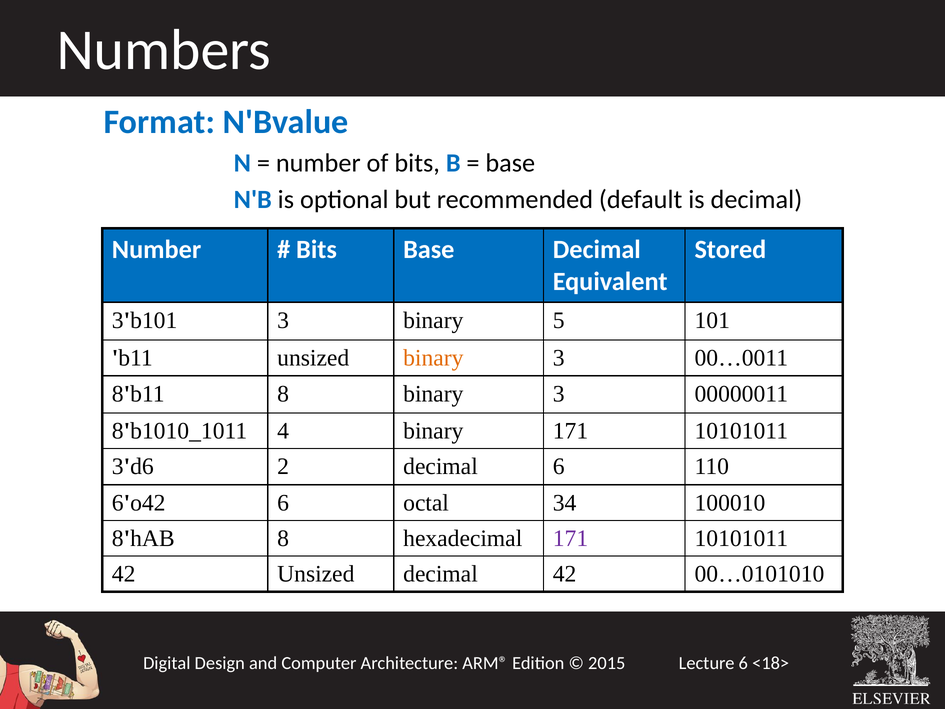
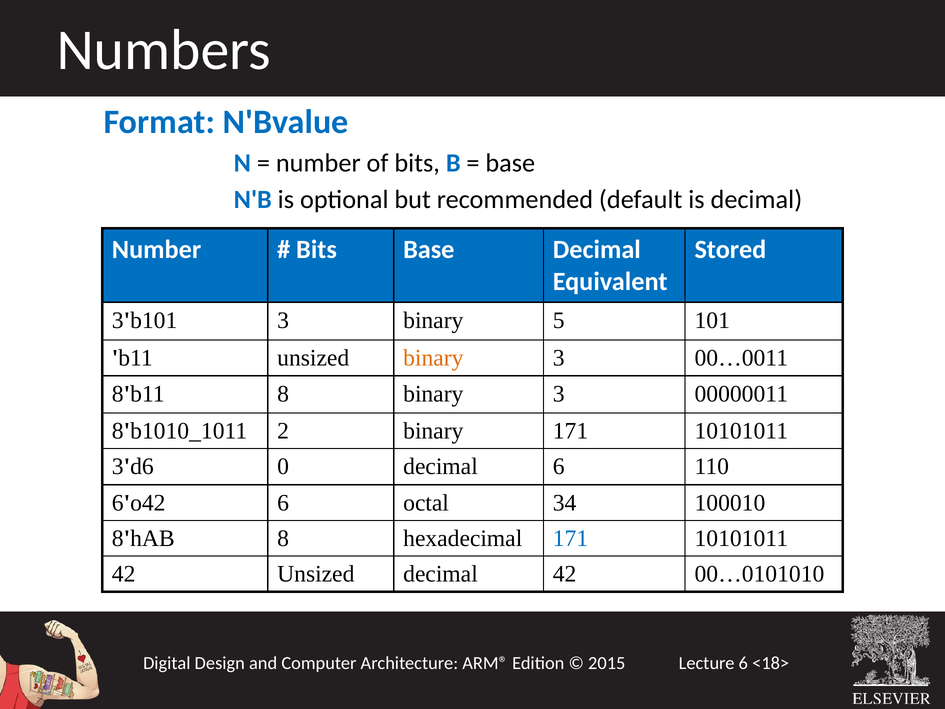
4: 4 -> 2 (283, 431)
2: 2 -> 0 (283, 466)
171 colour: purple -> blue (570, 538)
